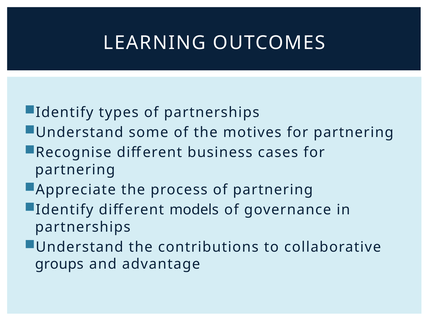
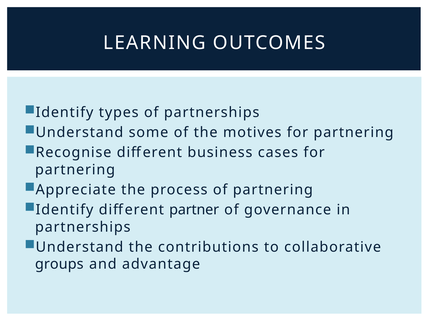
models: models -> partner (194, 210)
